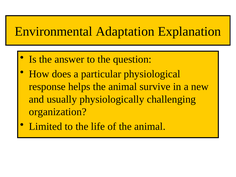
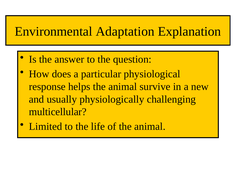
organization: organization -> multicellular (58, 112)
